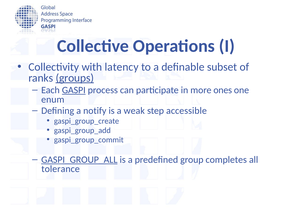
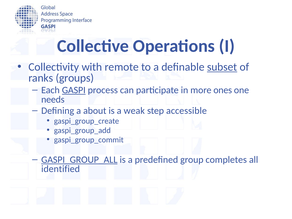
latency: latency -> remote (122, 67)
subset underline: none -> present (222, 67)
groups underline: present -> none (75, 78)
enum: enum -> needs (53, 99)
notify: notify -> about (95, 111)
tolerance: tolerance -> identified (61, 169)
